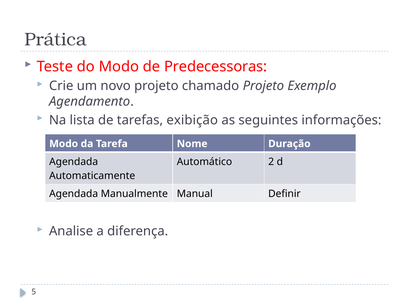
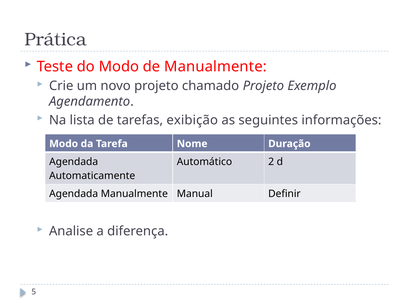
de Predecessoras: Predecessoras -> Manualmente (216, 66)
